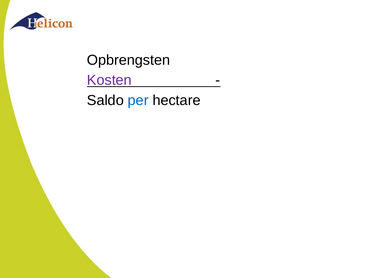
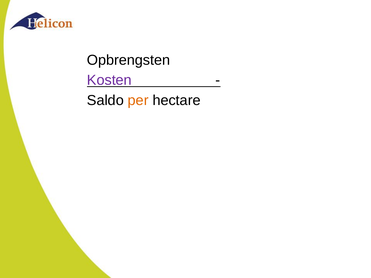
per colour: blue -> orange (138, 101)
